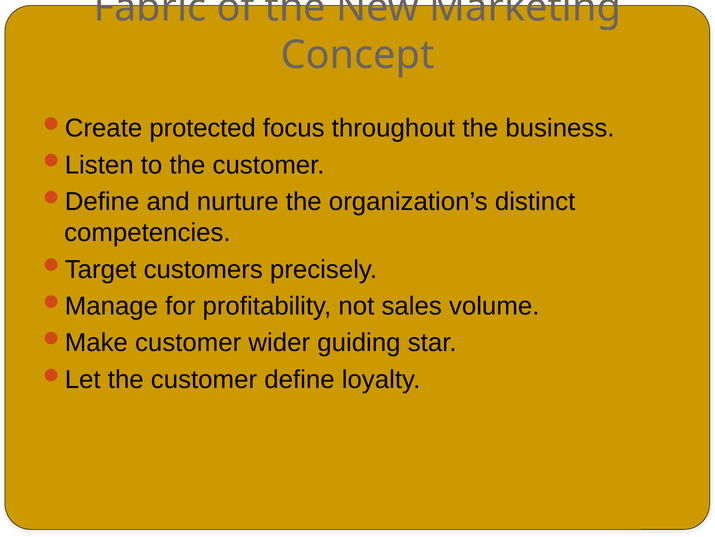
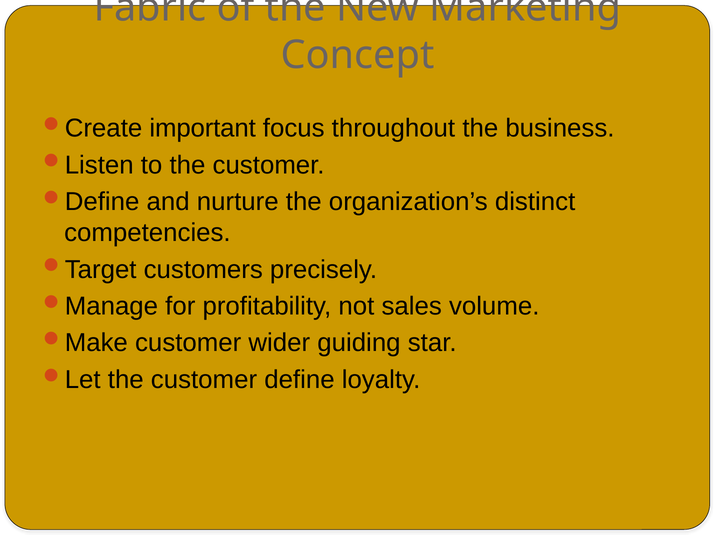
protected: protected -> important (203, 128)
